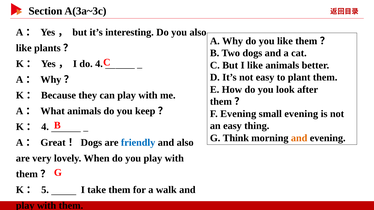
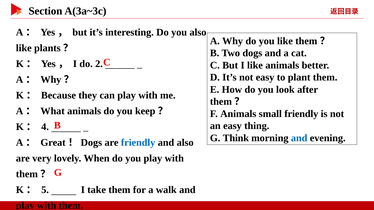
do 4: 4 -> 2 (99, 64)
F Evening: Evening -> Animals (238, 114)
small evening: evening -> friendly (301, 114)
and colour: orange -> blue (299, 138)
